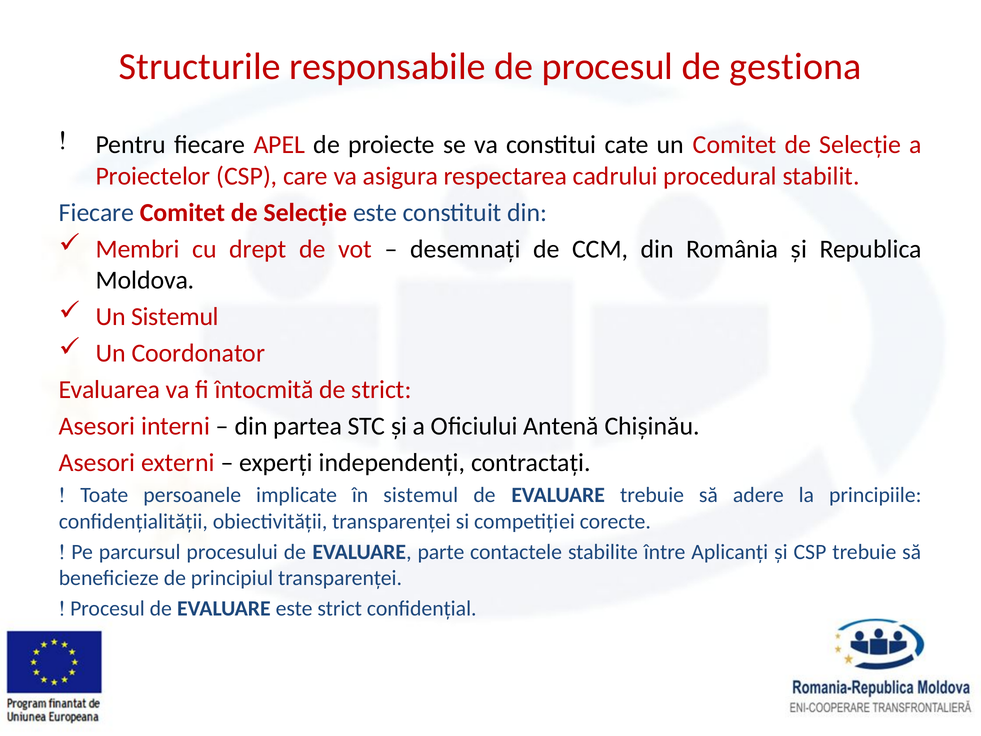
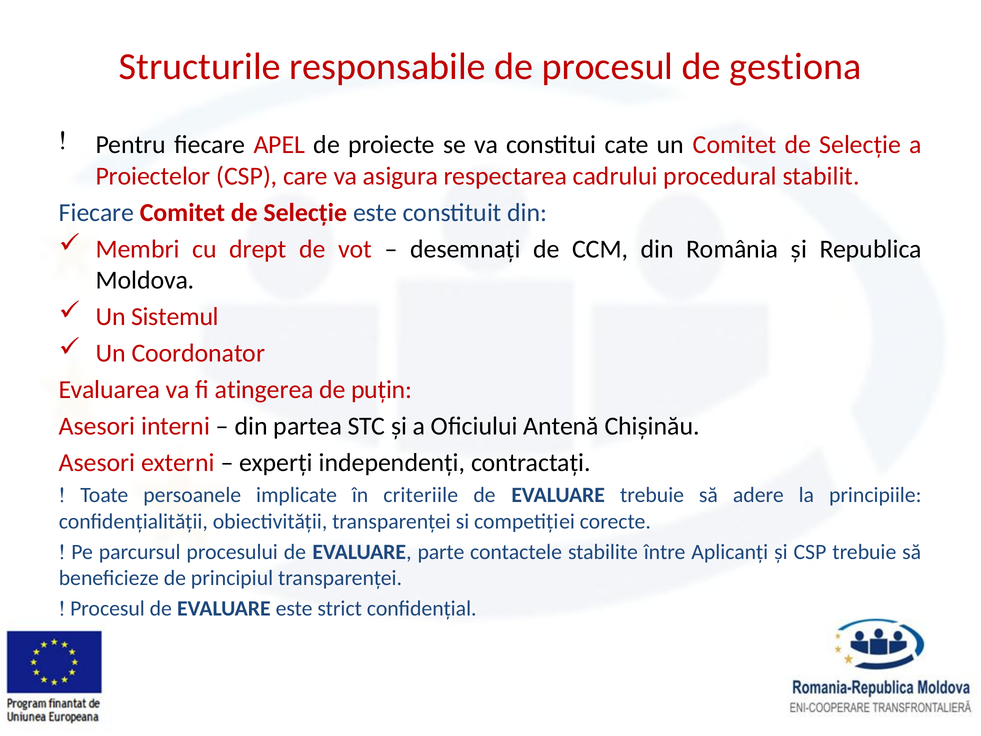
întocmită: întocmită -> atingerea (264, 389)
de strict: strict -> puţin (382, 389)
în sistemul: sistemul -> criteriile (421, 495)
